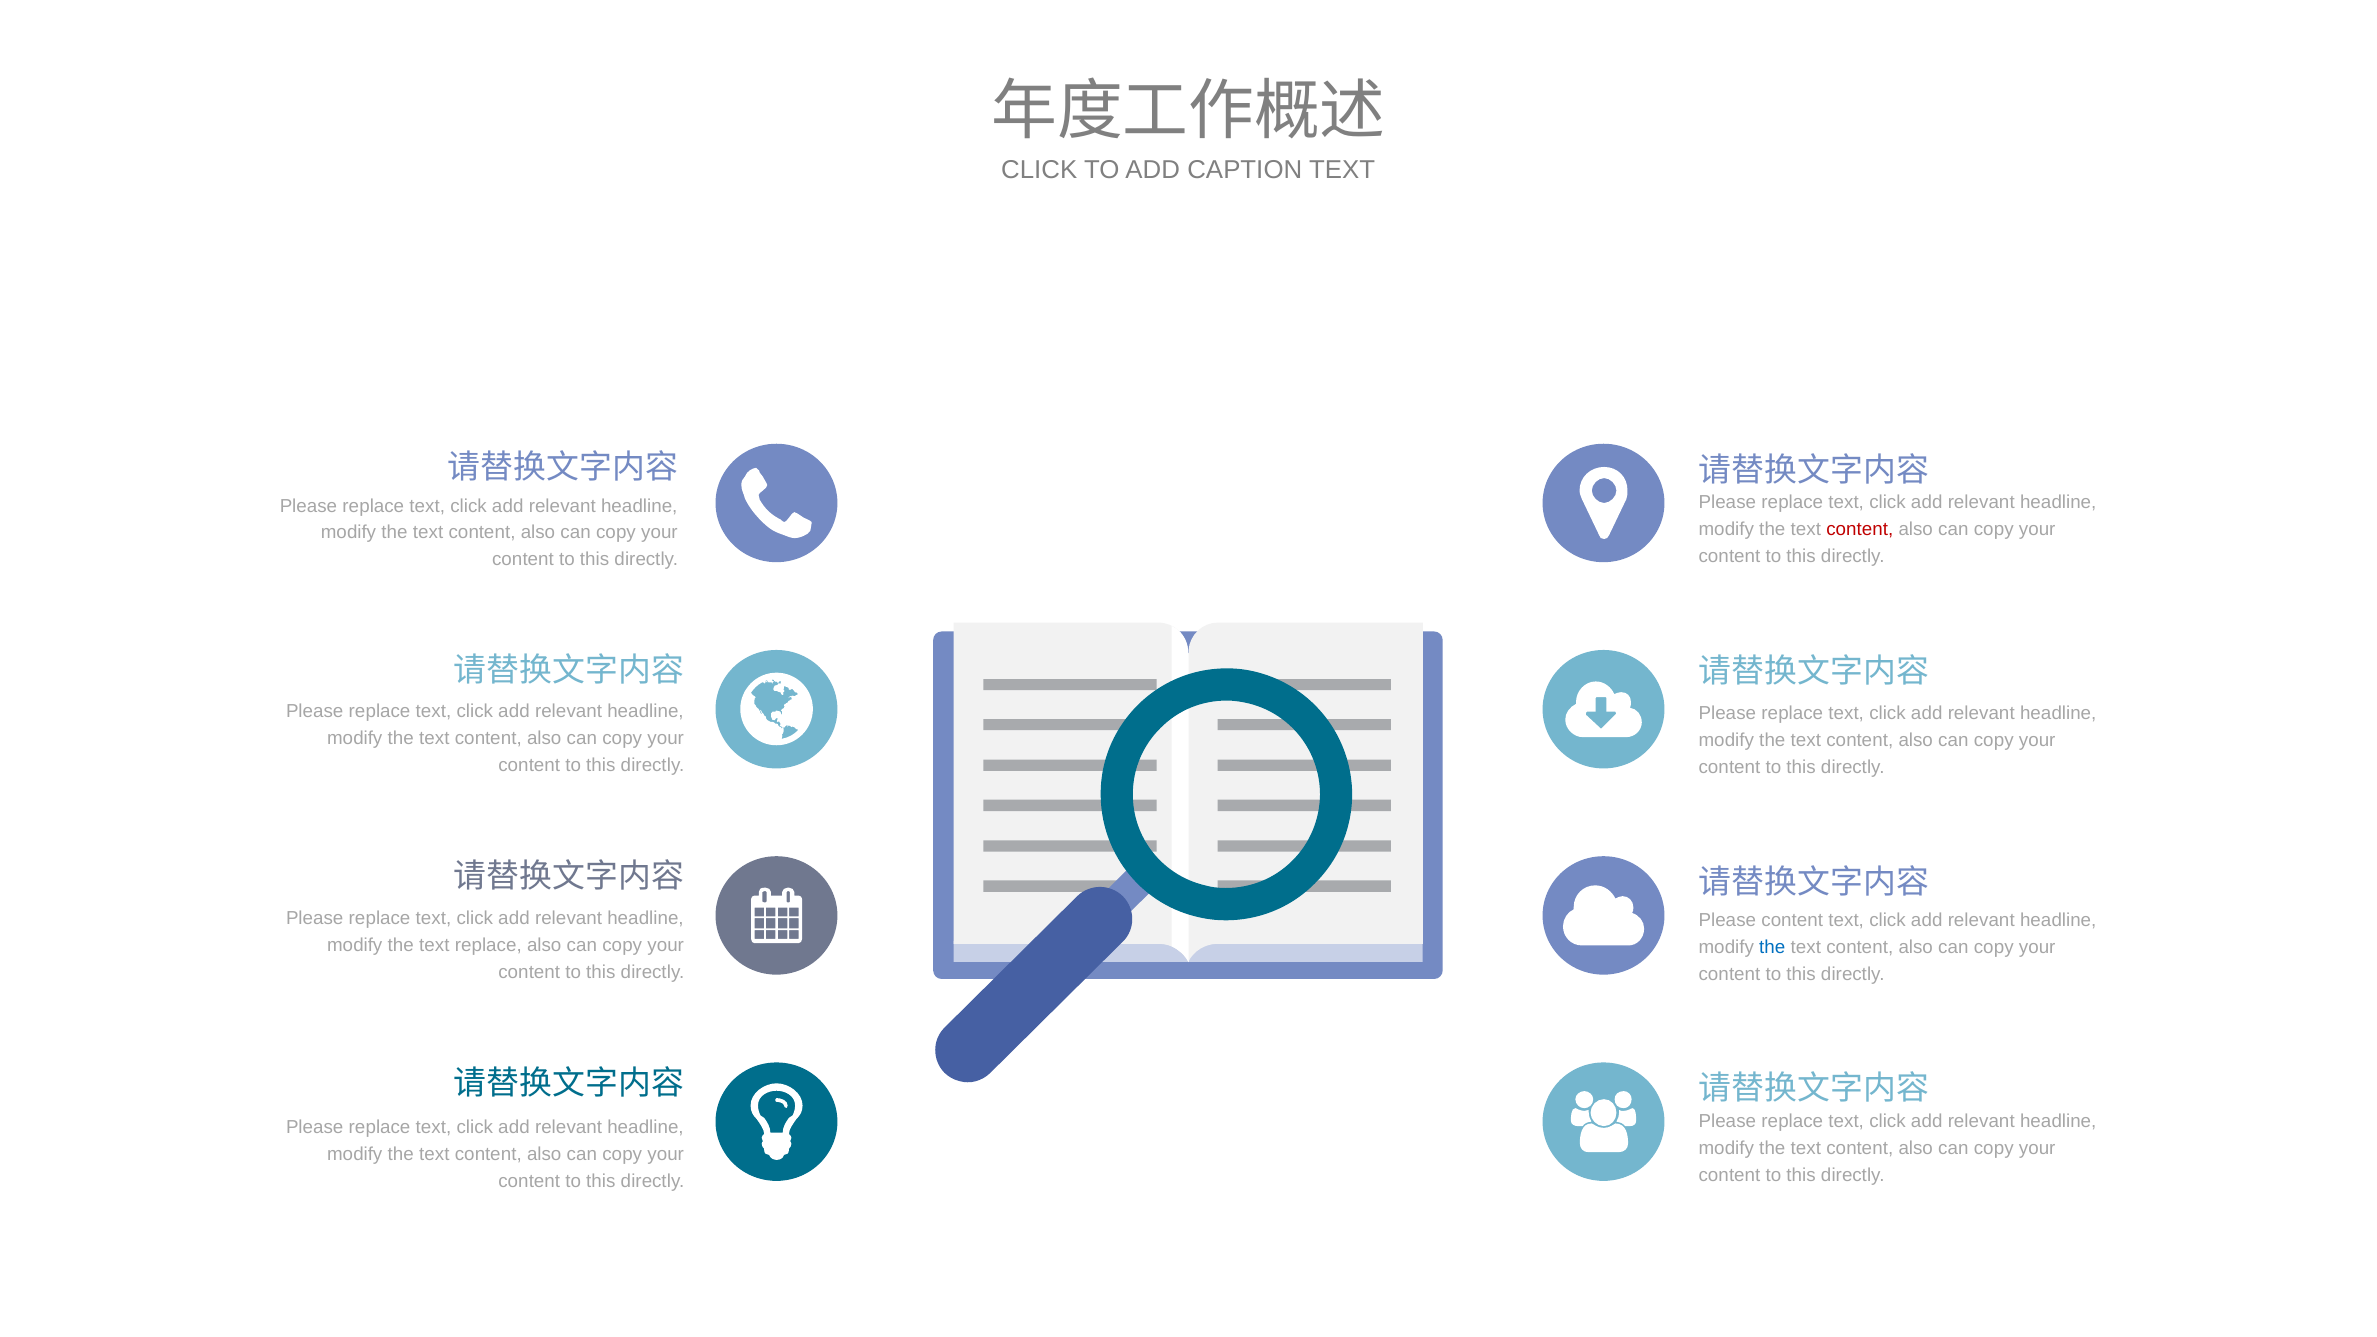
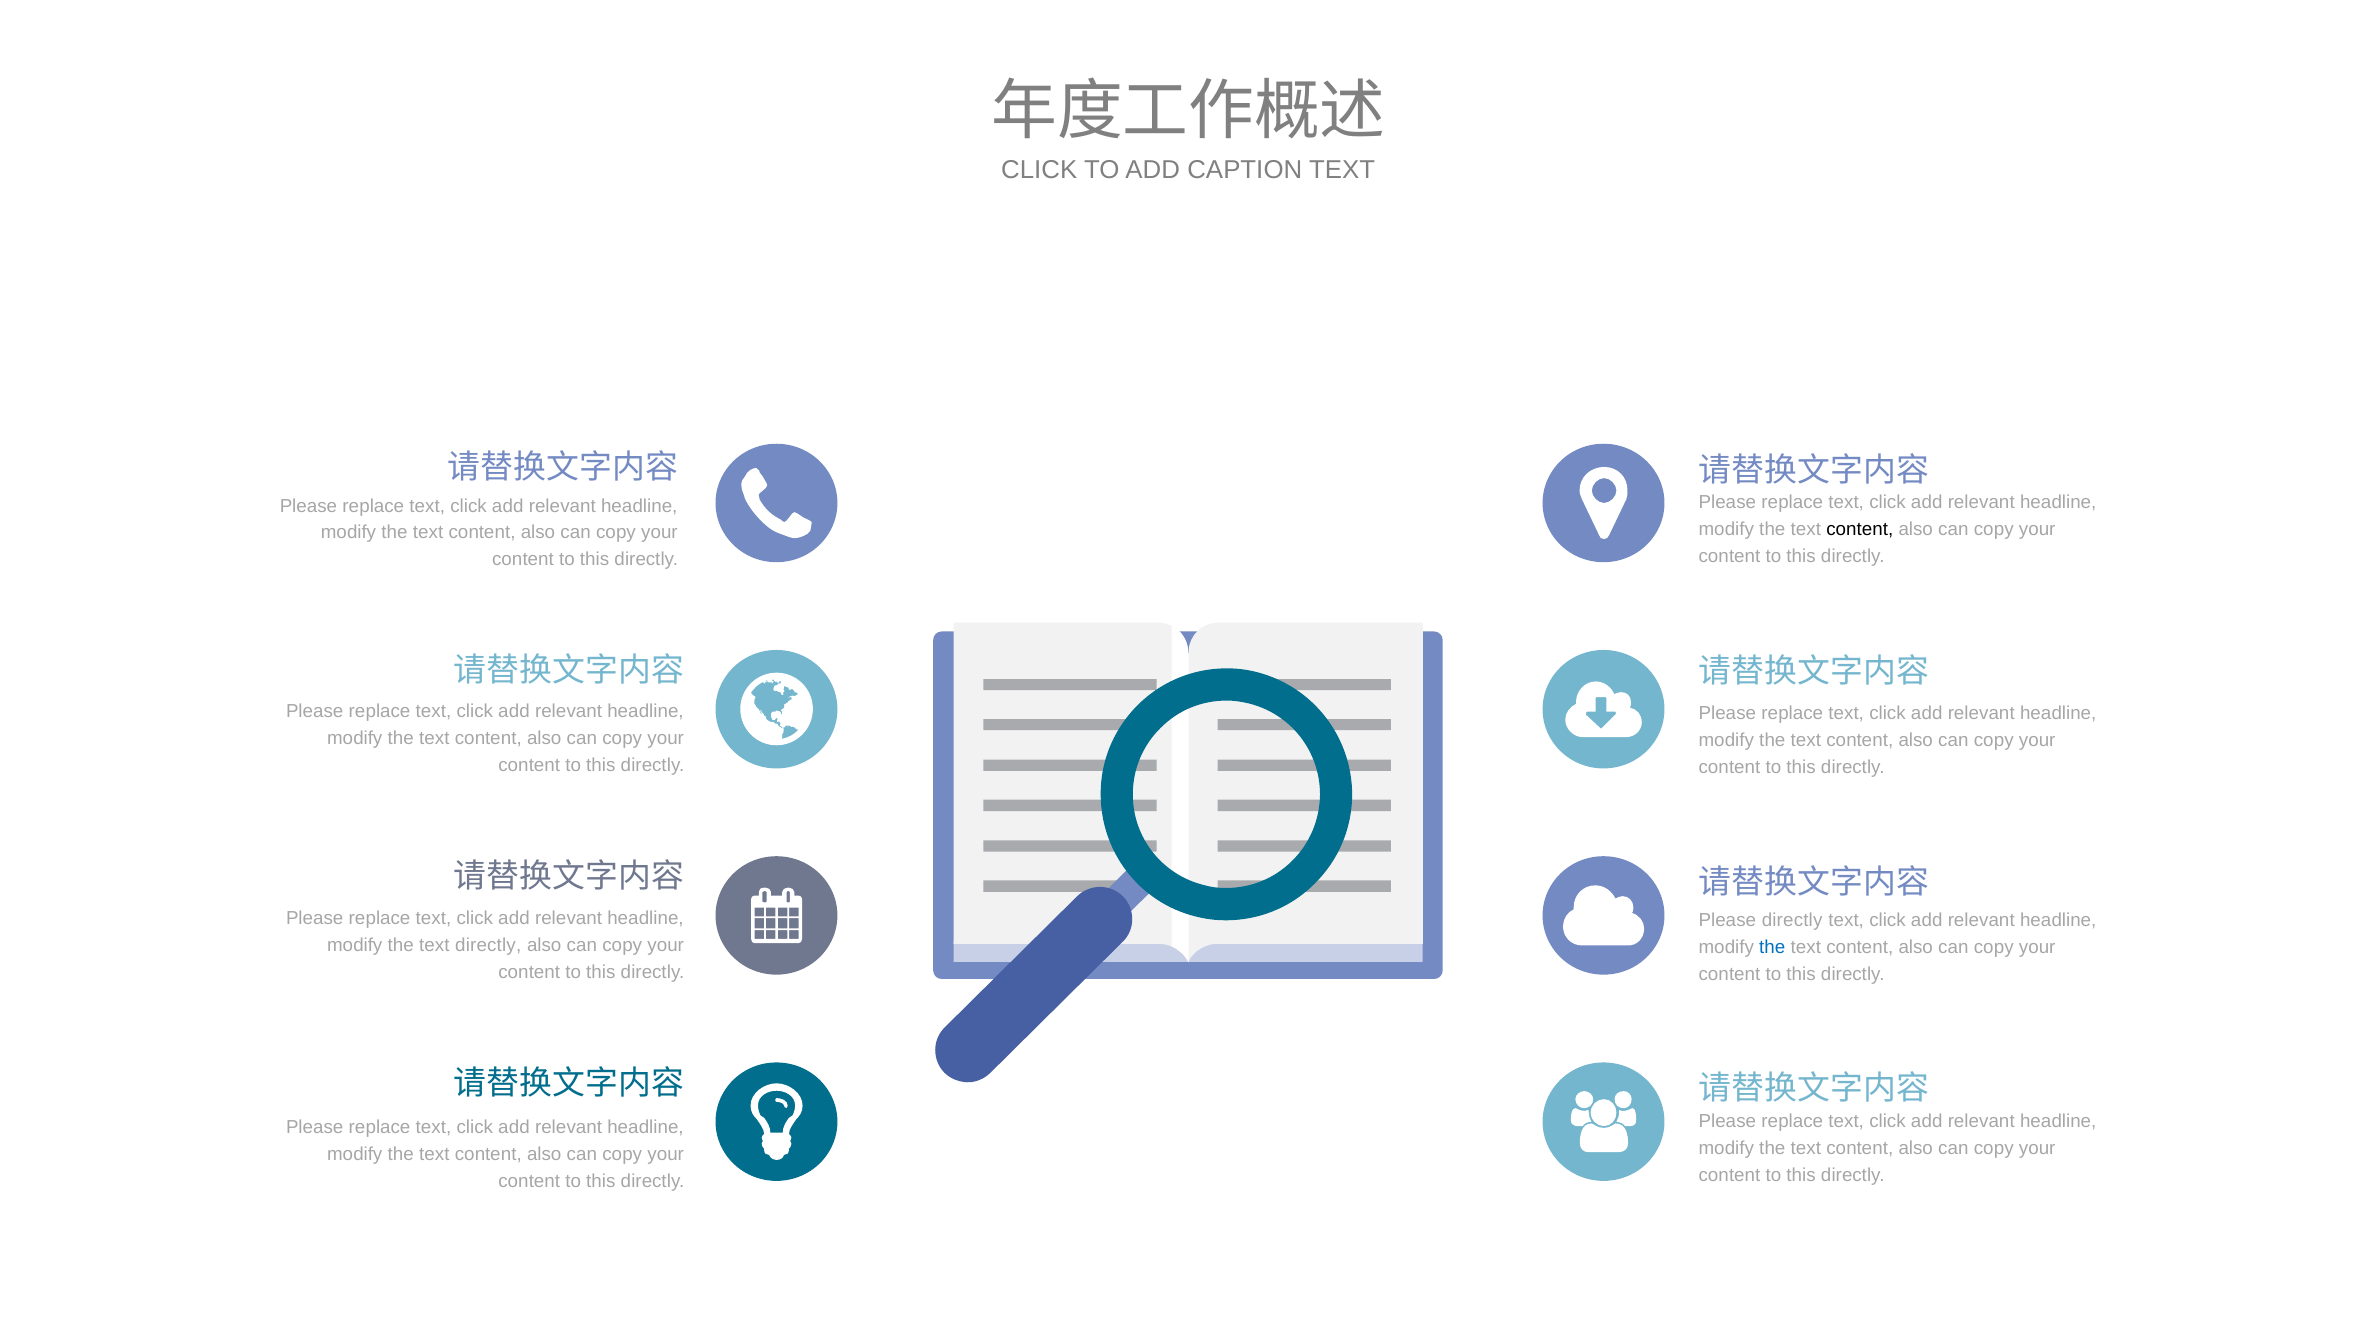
content colour: red -> black (1860, 530)
Please content: content -> directly (1792, 920)
text replace: replace -> directly (488, 945)
